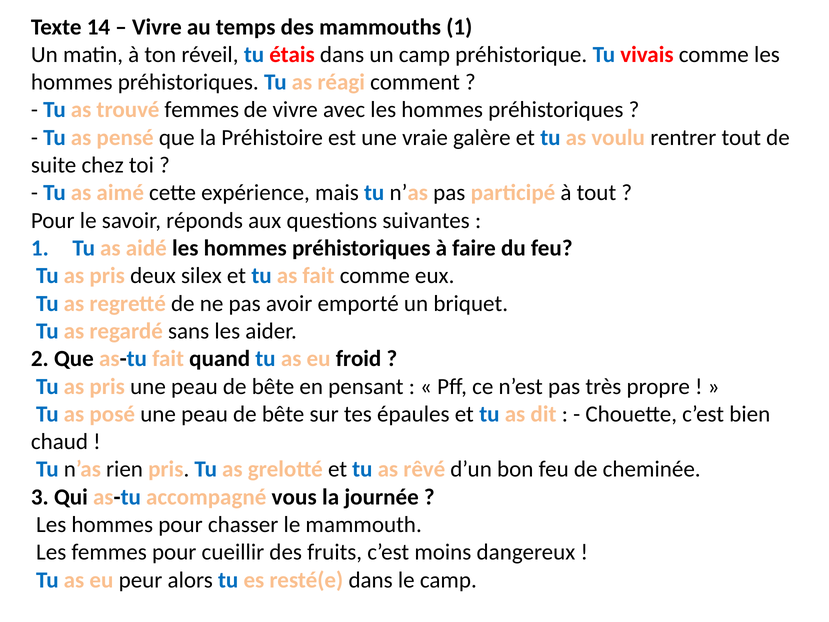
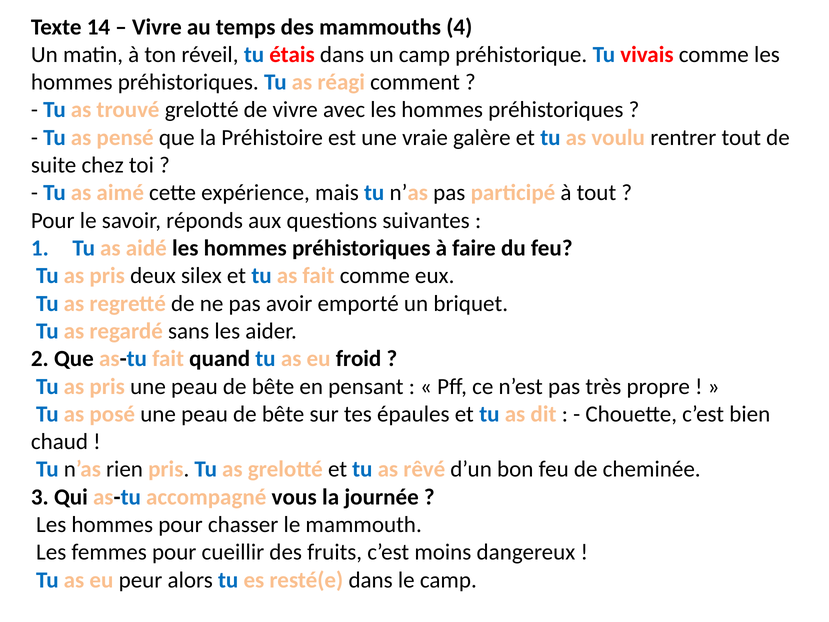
mammouths 1: 1 -> 4 (459, 27)
trouvé femmes: femmes -> grelotté (202, 110)
